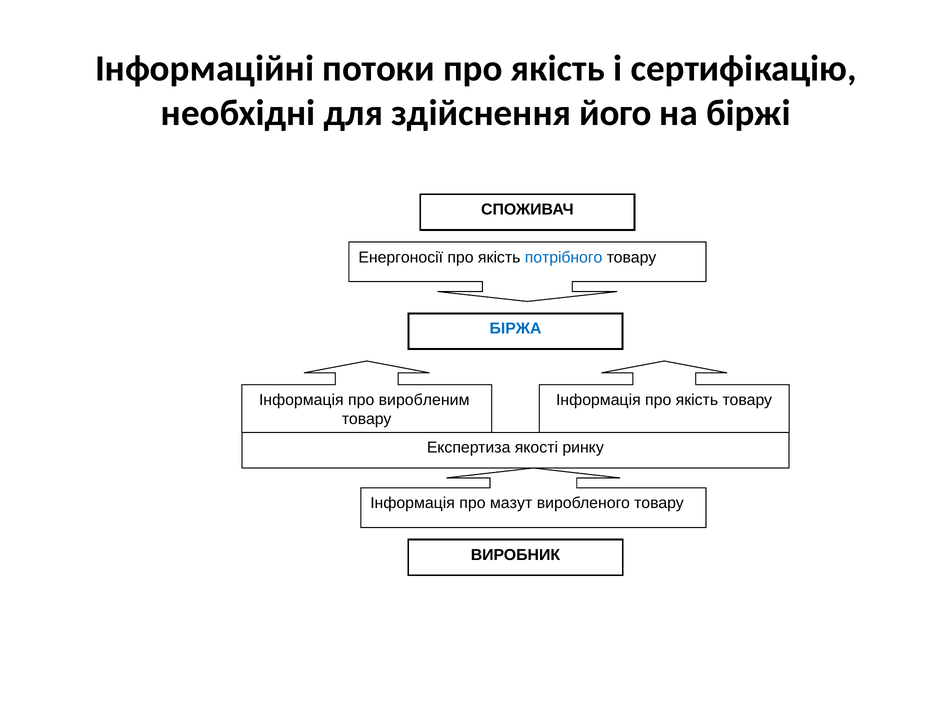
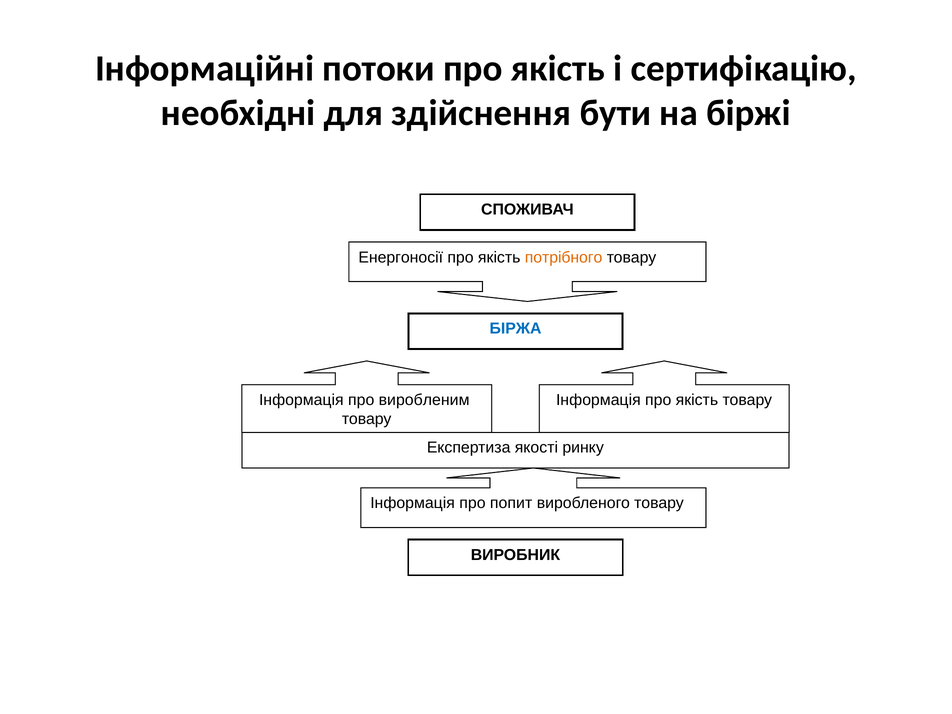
його: його -> бути (615, 113)
потрібного colour: blue -> orange (564, 257)
мазут: мазут -> попит (511, 503)
